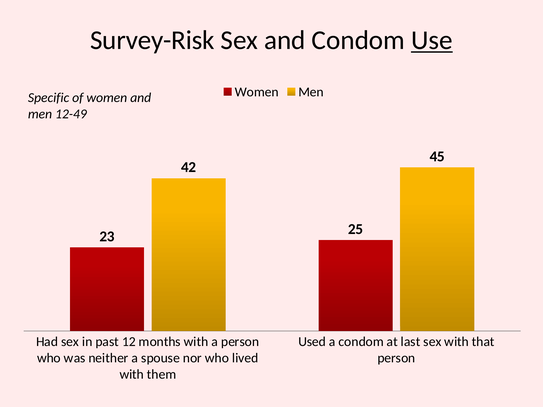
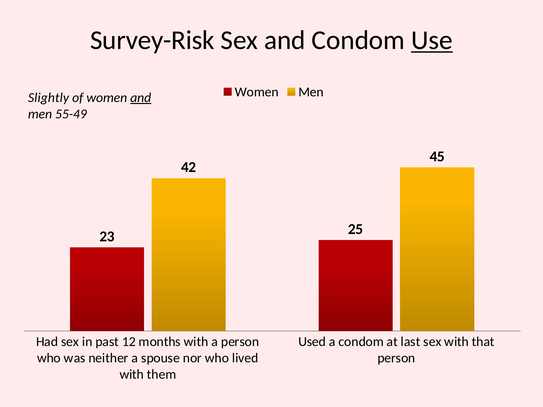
Specific: Specific -> Slightly (49, 98)
and underline: none -> present (141, 98)
12-49: 12-49 -> 55-49 (71, 114)
